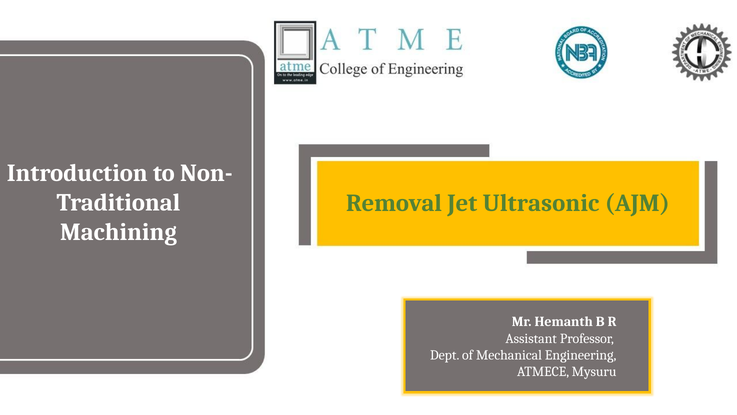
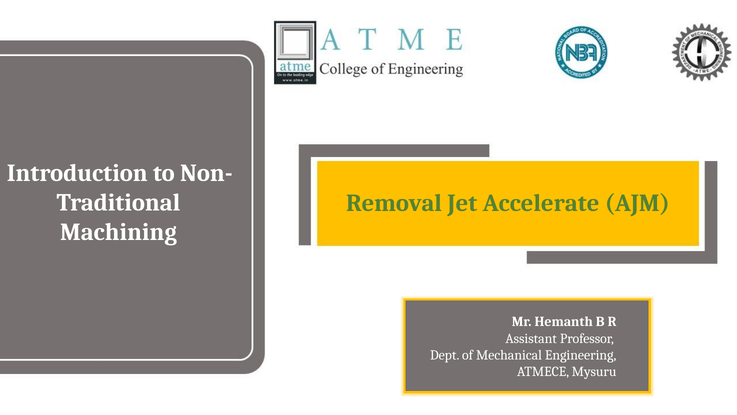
Ultrasonic: Ultrasonic -> Accelerate (541, 203)
